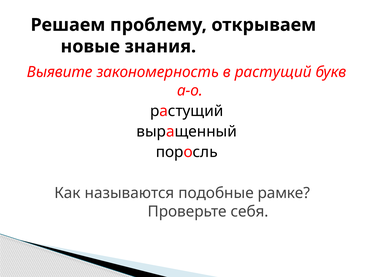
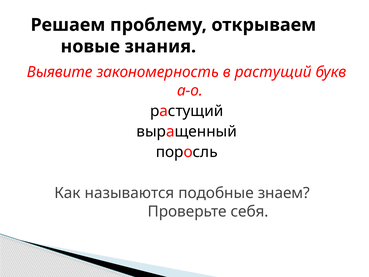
рамке: рамке -> знаем (284, 193)
